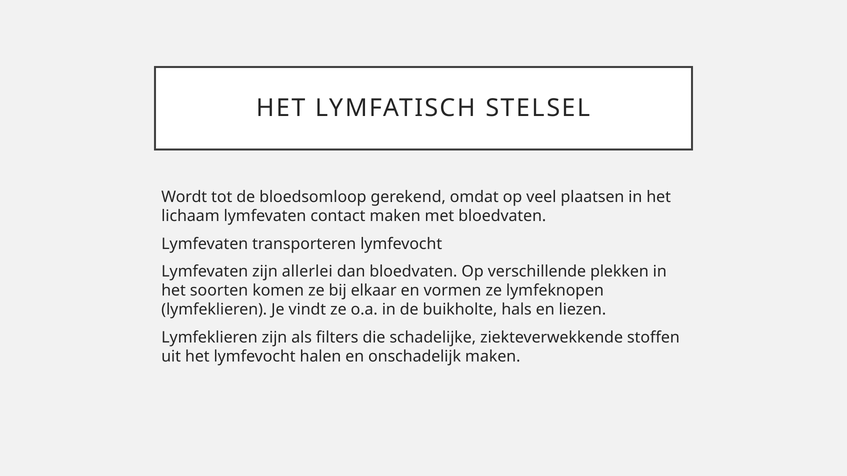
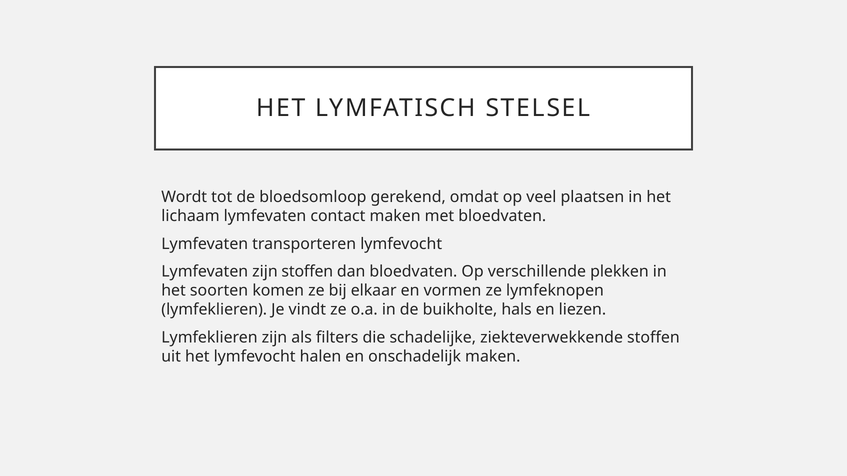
zijn allerlei: allerlei -> stoffen (307, 272)
